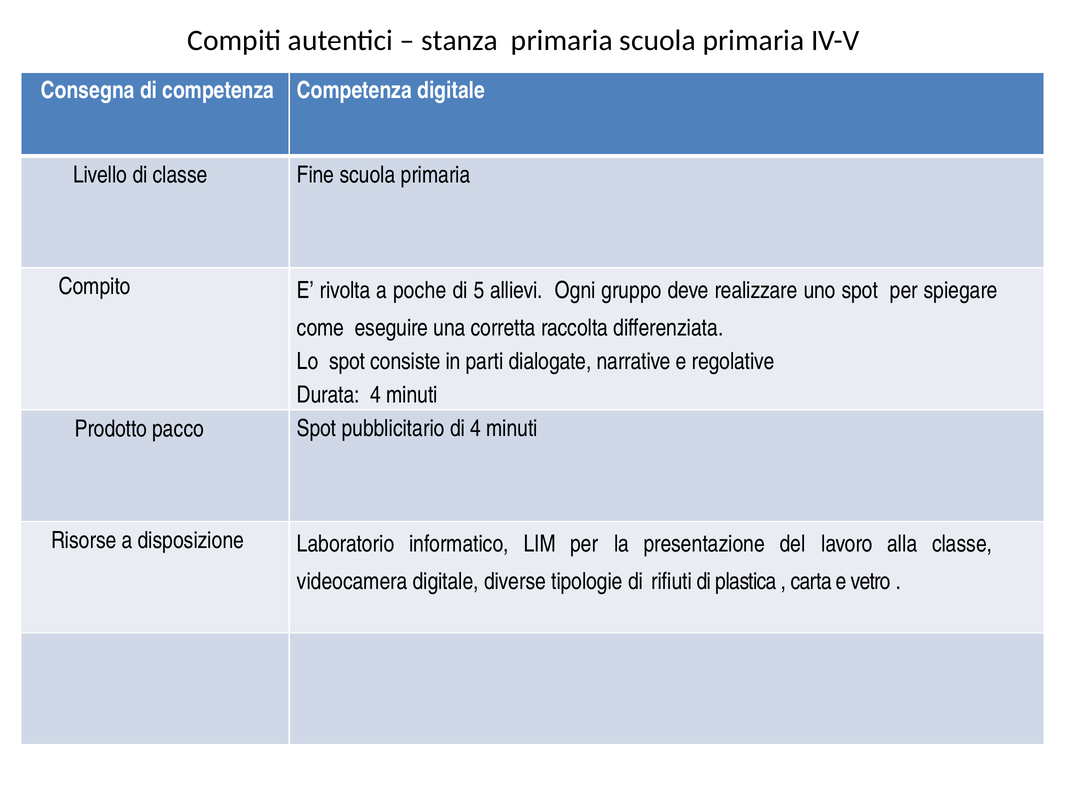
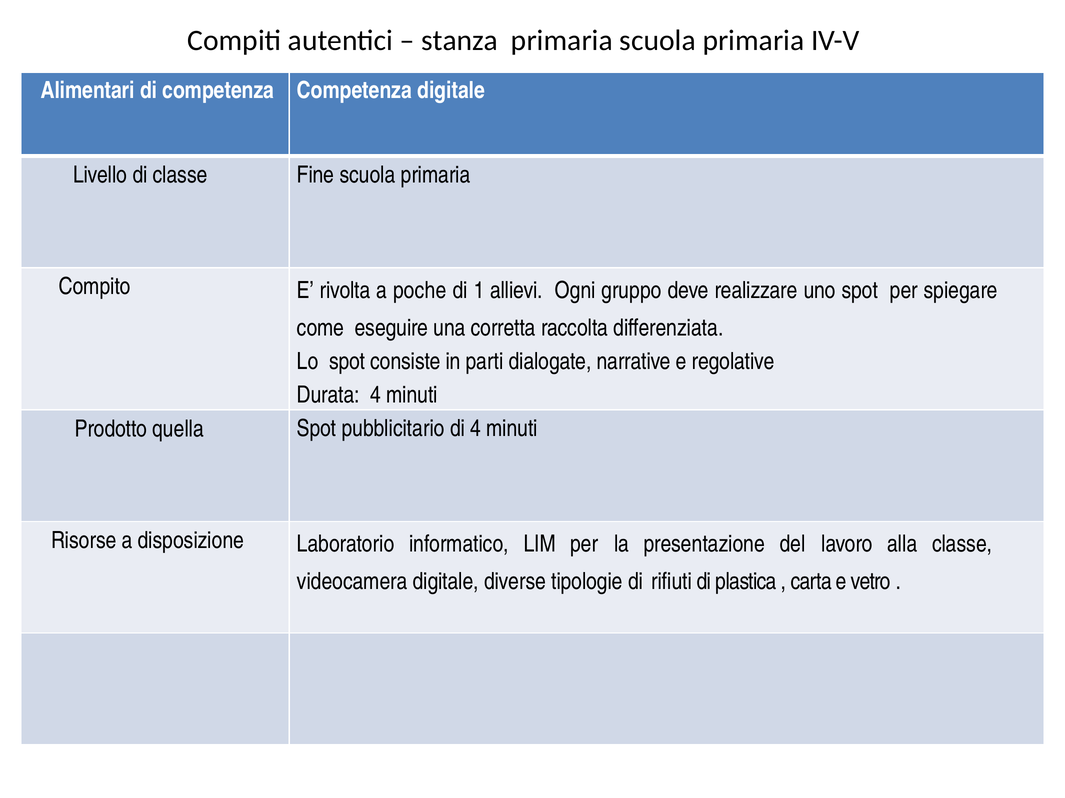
Consegna: Consegna -> Alimentari (88, 91)
5: 5 -> 1 (479, 291)
pacco: pacco -> quella (178, 429)
